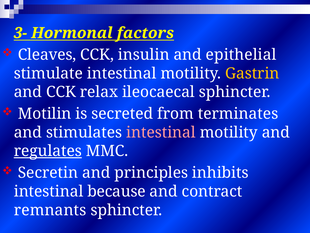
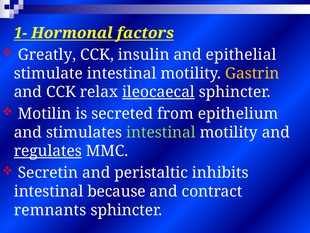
3-: 3- -> 1- (20, 33)
Cleaves: Cleaves -> Greatly (47, 55)
ileocaecal underline: none -> present (158, 92)
terminates: terminates -> epithelium (238, 114)
intestinal colour: pink -> light green (161, 132)
principles: principles -> peristaltic (151, 172)
